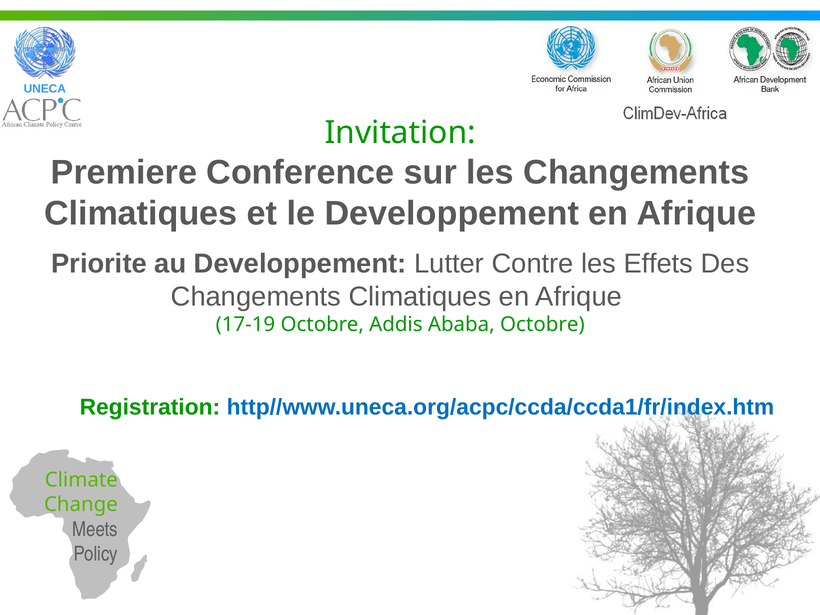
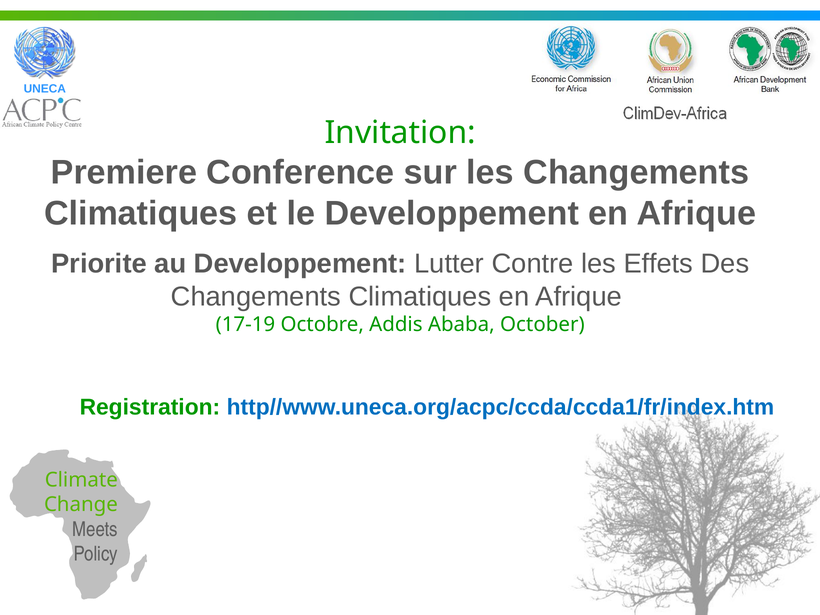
Ababa Octobre: Octobre -> October (542, 325)
